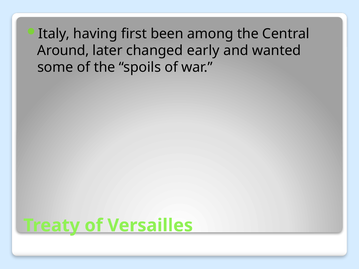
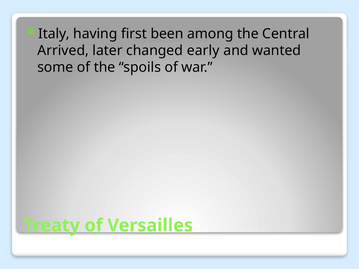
Around: Around -> Arrived (63, 51)
